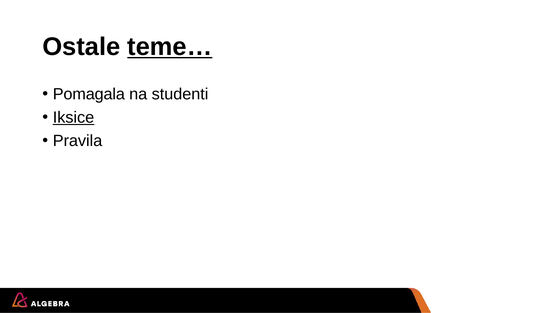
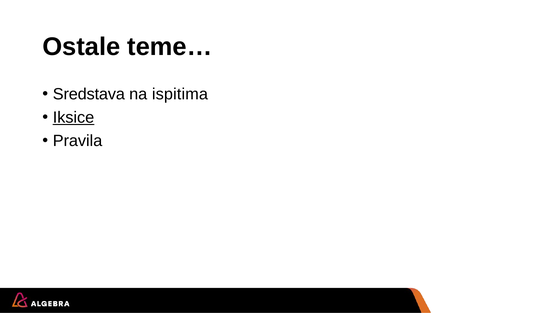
teme… underline: present -> none (170, 47)
Pomagala: Pomagala -> Sredstava (89, 94)
studenti: studenti -> ispitima (180, 94)
